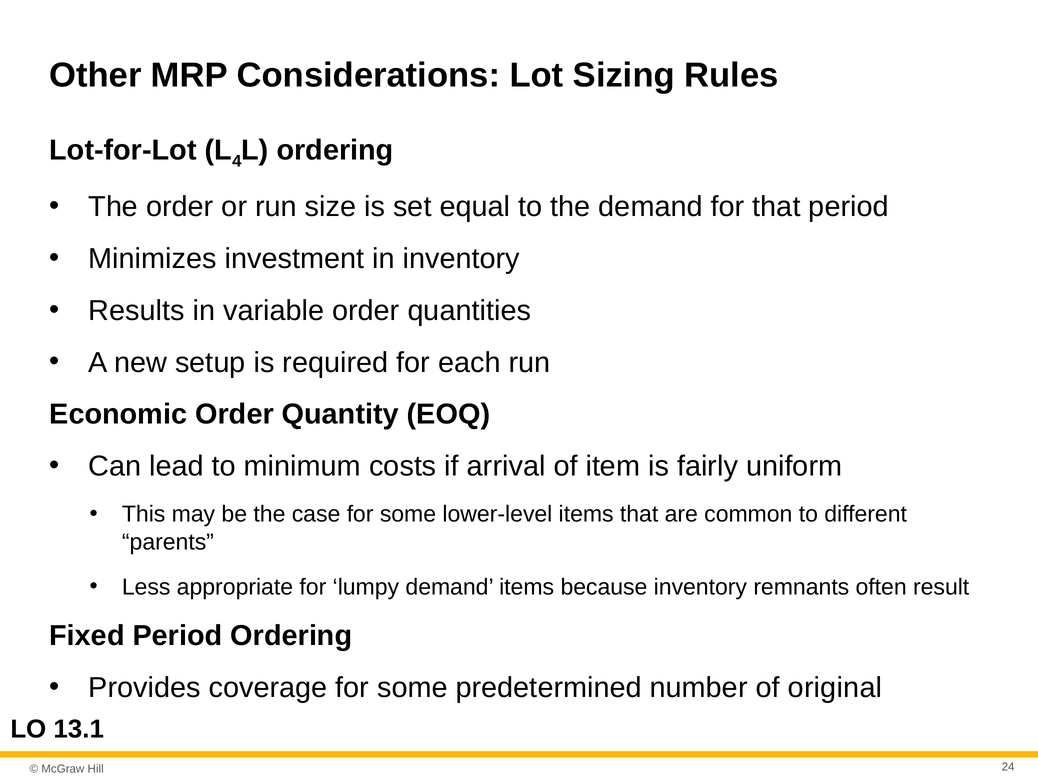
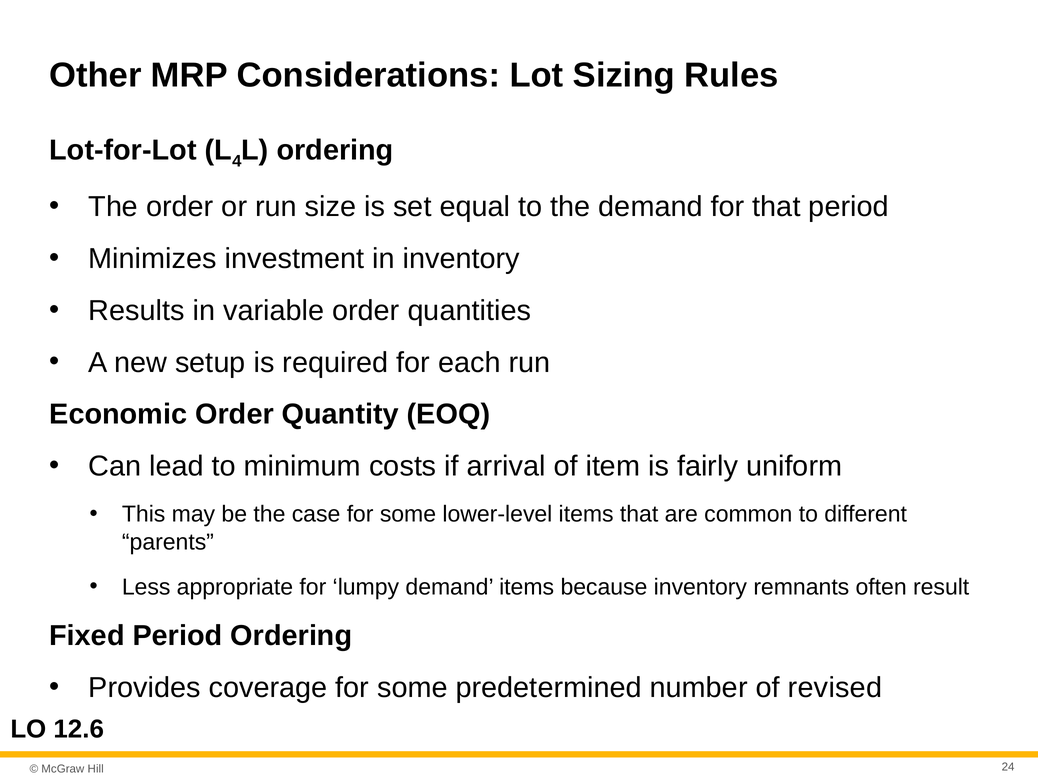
original: original -> revised (835, 688)
13.1: 13.1 -> 12.6 (79, 730)
